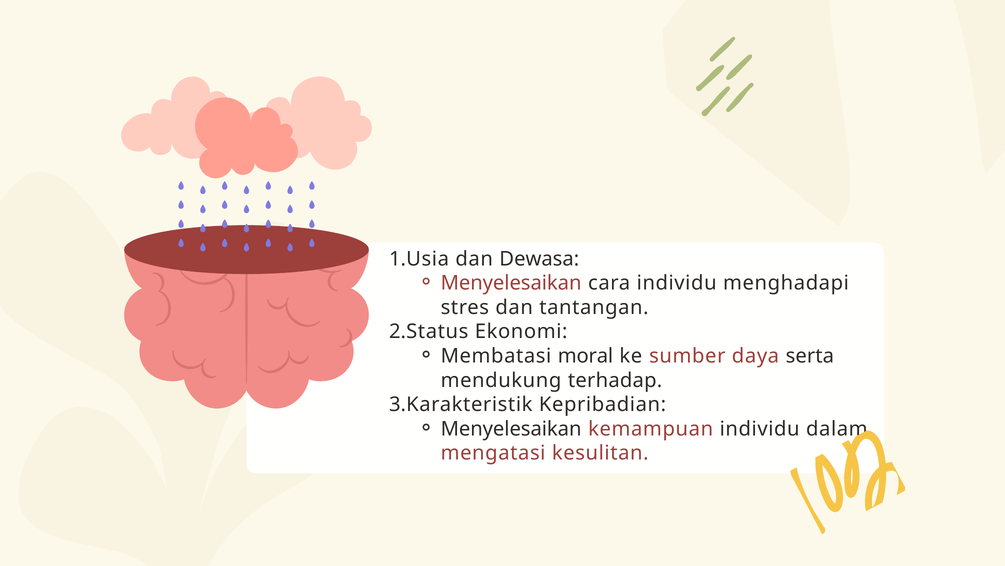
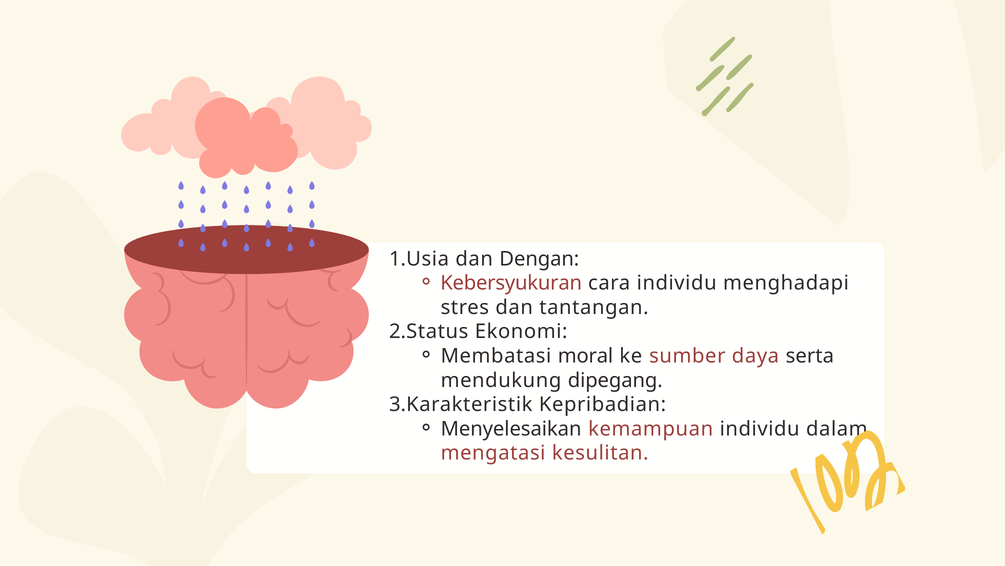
Dewasa: Dewasa -> Dengan (539, 259)
Menyelesaikan: Menyelesaikan -> Kebersyukuran (511, 283)
terhadap: terhadap -> dipegang (615, 380)
